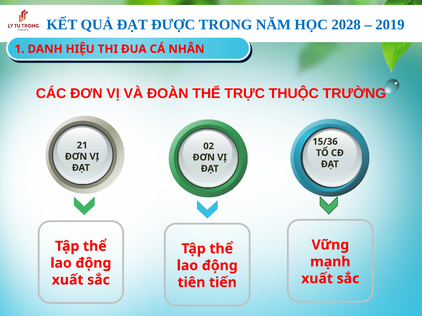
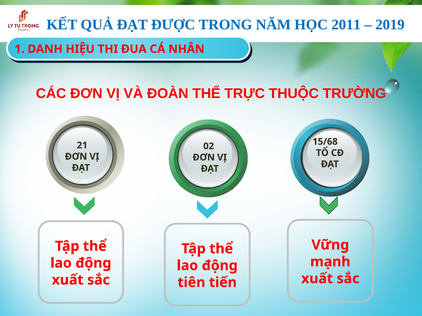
2028: 2028 -> 2011 (346, 25)
15/36: 15/36 -> 15/68 (325, 142)
